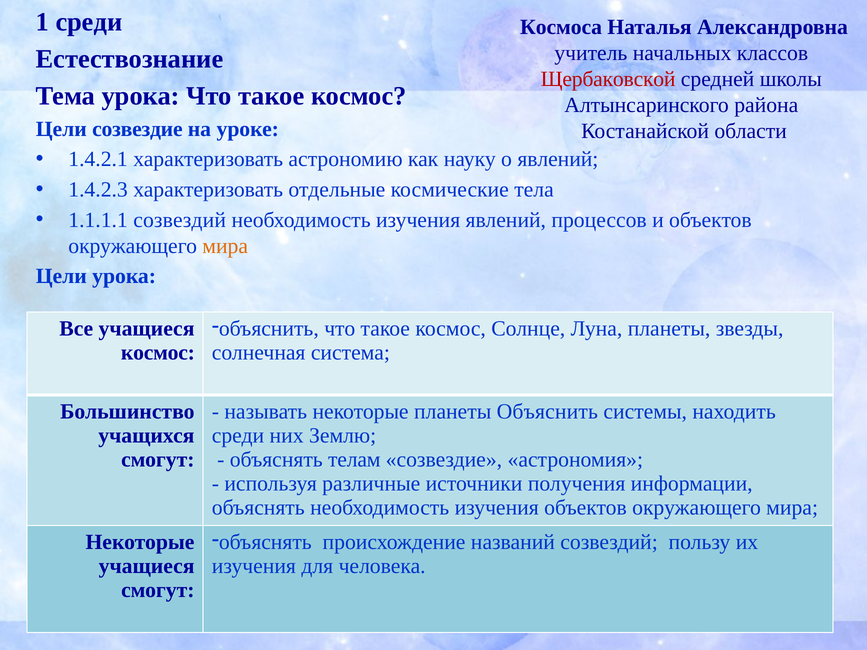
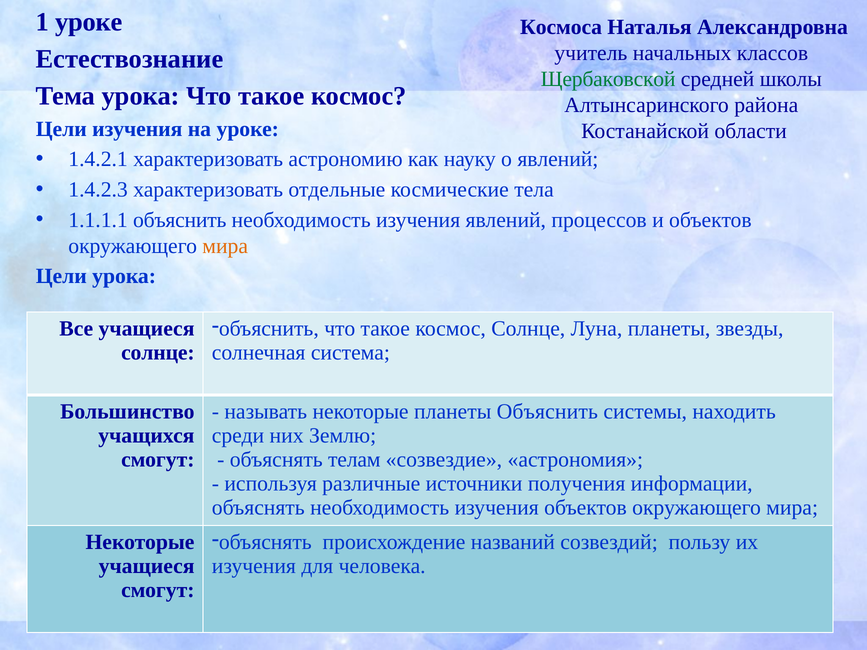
1 среди: среди -> уроке (89, 22)
Щербаковской colour: red -> green (608, 79)
Цели созвездие: созвездие -> изучения (137, 129)
1.1.1.1 созвездий: созвездий -> объяснить (180, 220)
космос: космос -> солнце (158, 353)
